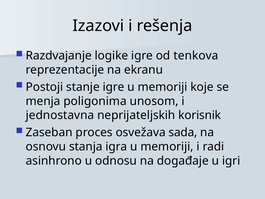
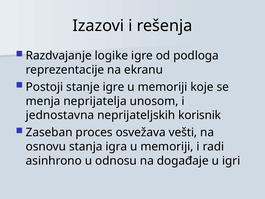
tenkova: tenkova -> podloga (196, 56)
poligonima: poligonima -> neprijatelja (95, 101)
sada: sada -> vešti (183, 132)
